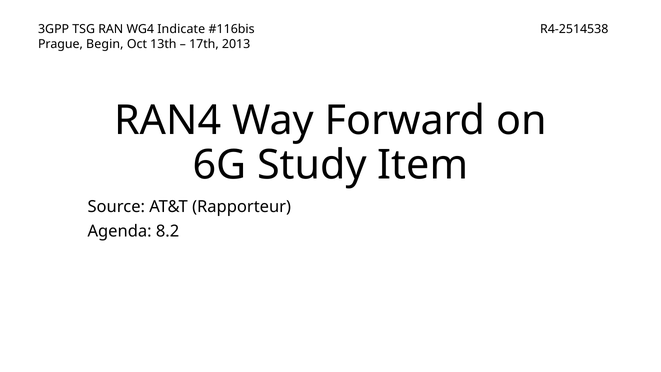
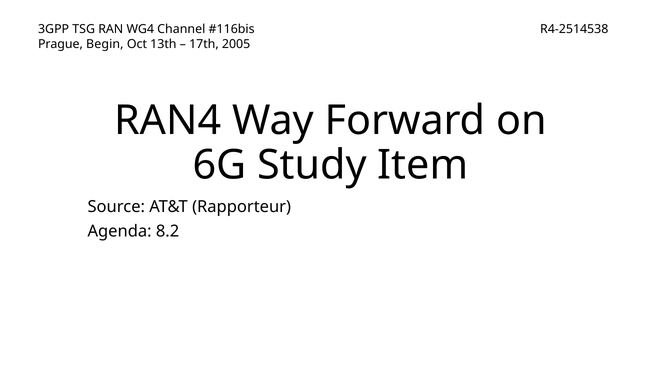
Indicate: Indicate -> Channel (181, 29)
2013: 2013 -> 2005 (236, 44)
